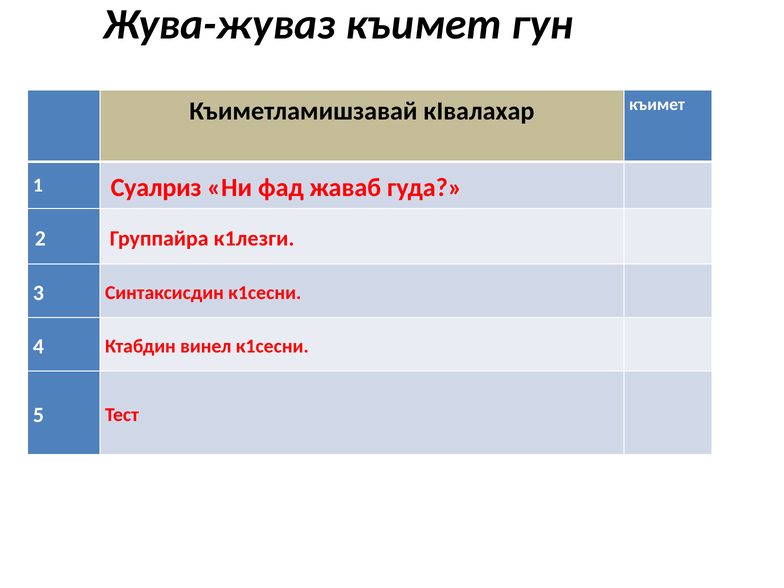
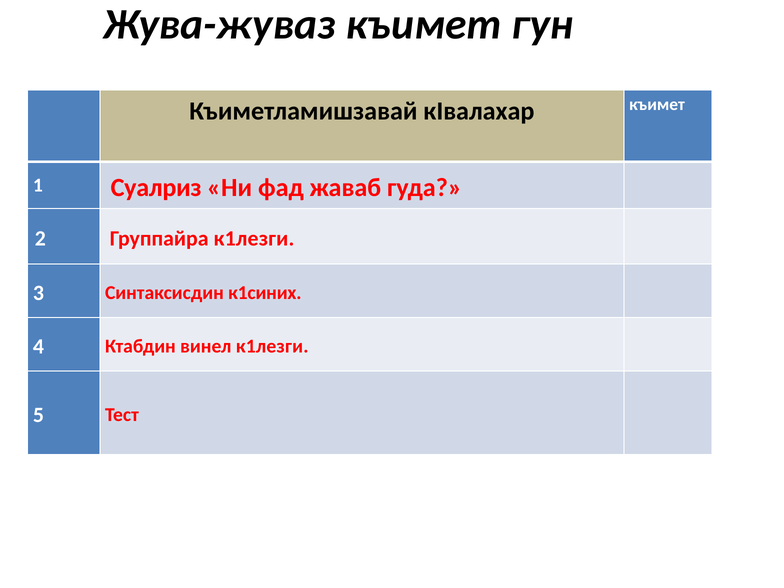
Синтаксисдин к1сесни: к1сесни -> к1синих (265, 293)
винел к1сесни: к1сесни -> к1лезги (272, 346)
